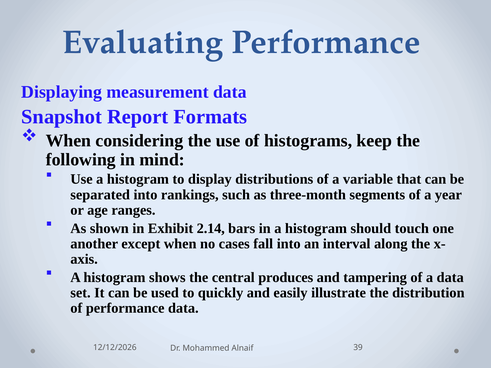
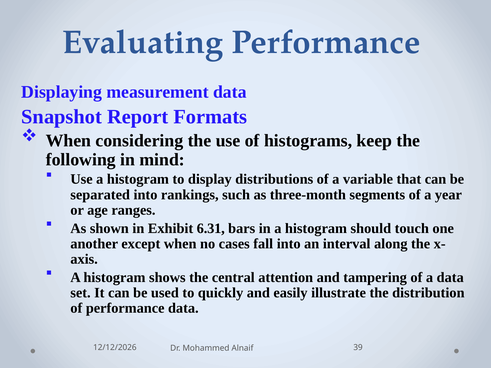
2.14: 2.14 -> 6.31 (211, 228)
produces: produces -> attention (286, 278)
